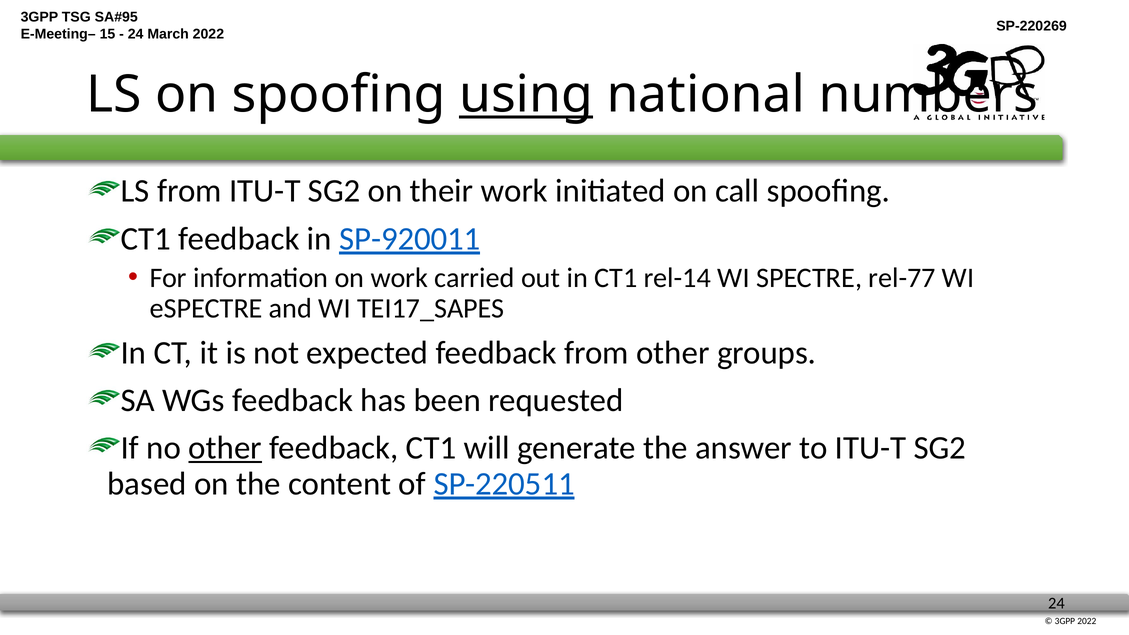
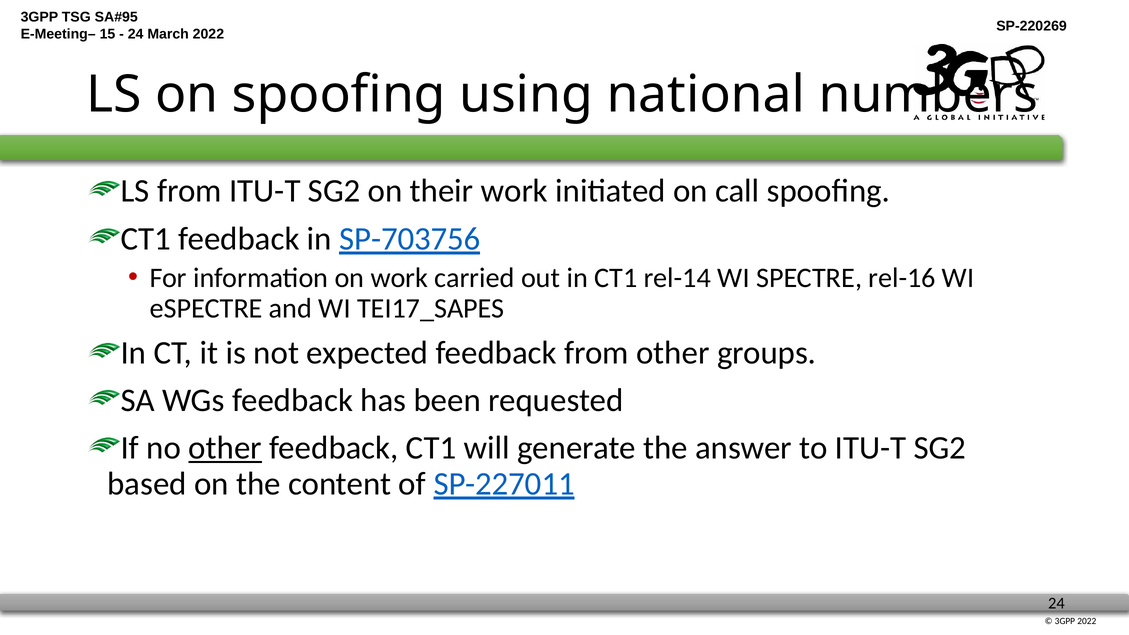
using underline: present -> none (526, 95)
SP-920011: SP-920011 -> SP-703756 (410, 239)
rel-77: rel-77 -> rel-16 (902, 278)
SP-220511: SP-220511 -> SP-227011 (504, 484)
